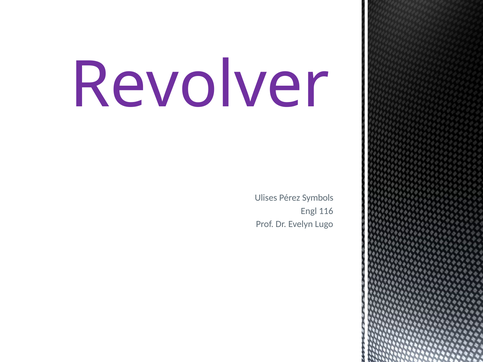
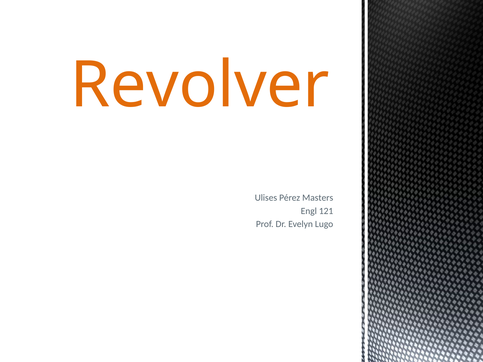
Revolver colour: purple -> orange (200, 85)
Symbols: Symbols -> Masters (318, 198)
116: 116 -> 121 (326, 211)
